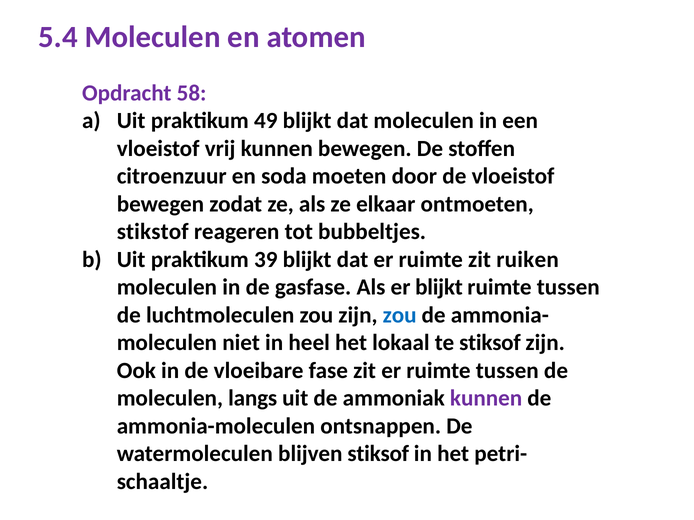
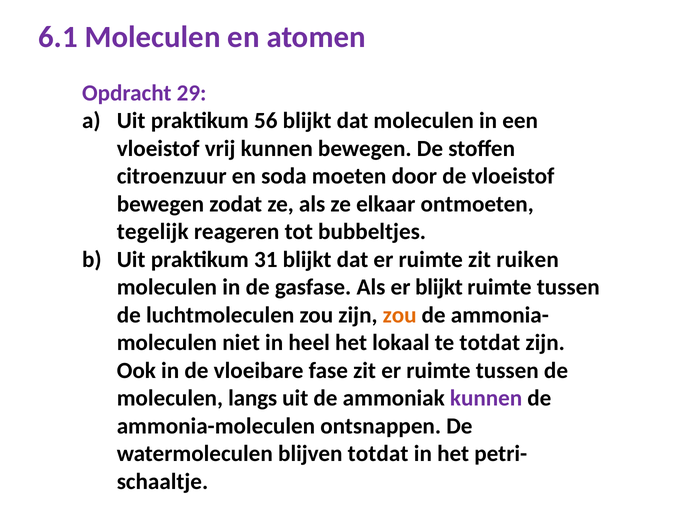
5.4: 5.4 -> 6.1 (58, 37)
58: 58 -> 29 (192, 93)
49: 49 -> 56 (266, 121)
stikstof: stikstof -> tegelijk (153, 232)
39: 39 -> 31 (266, 260)
zou colour: blue -> orange (400, 315)
te stiksof: stiksof -> totdat (490, 343)
blijven stiksof: stiksof -> totdat (378, 454)
